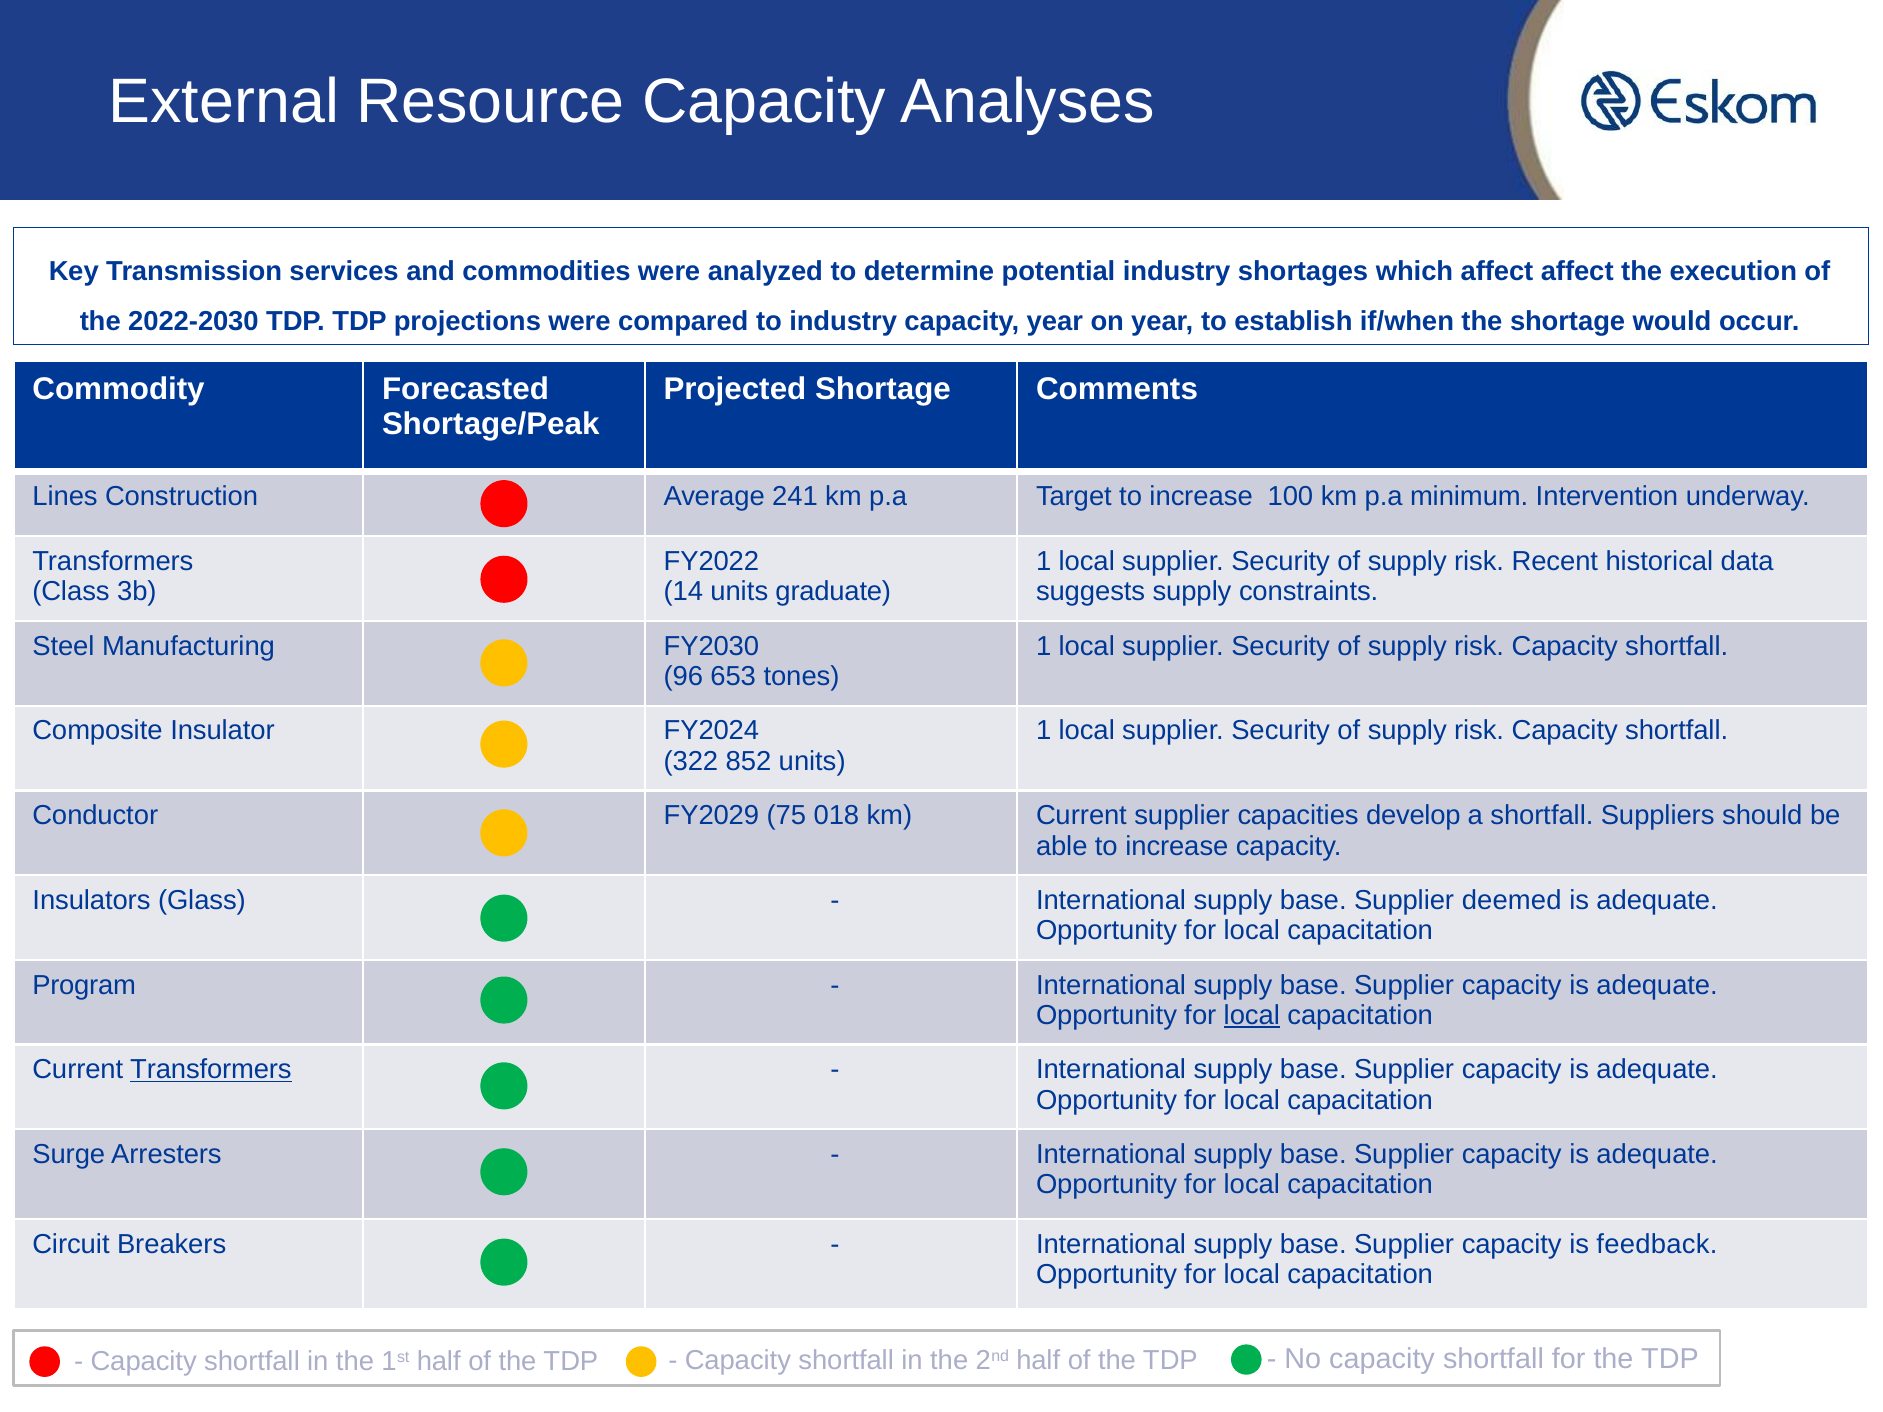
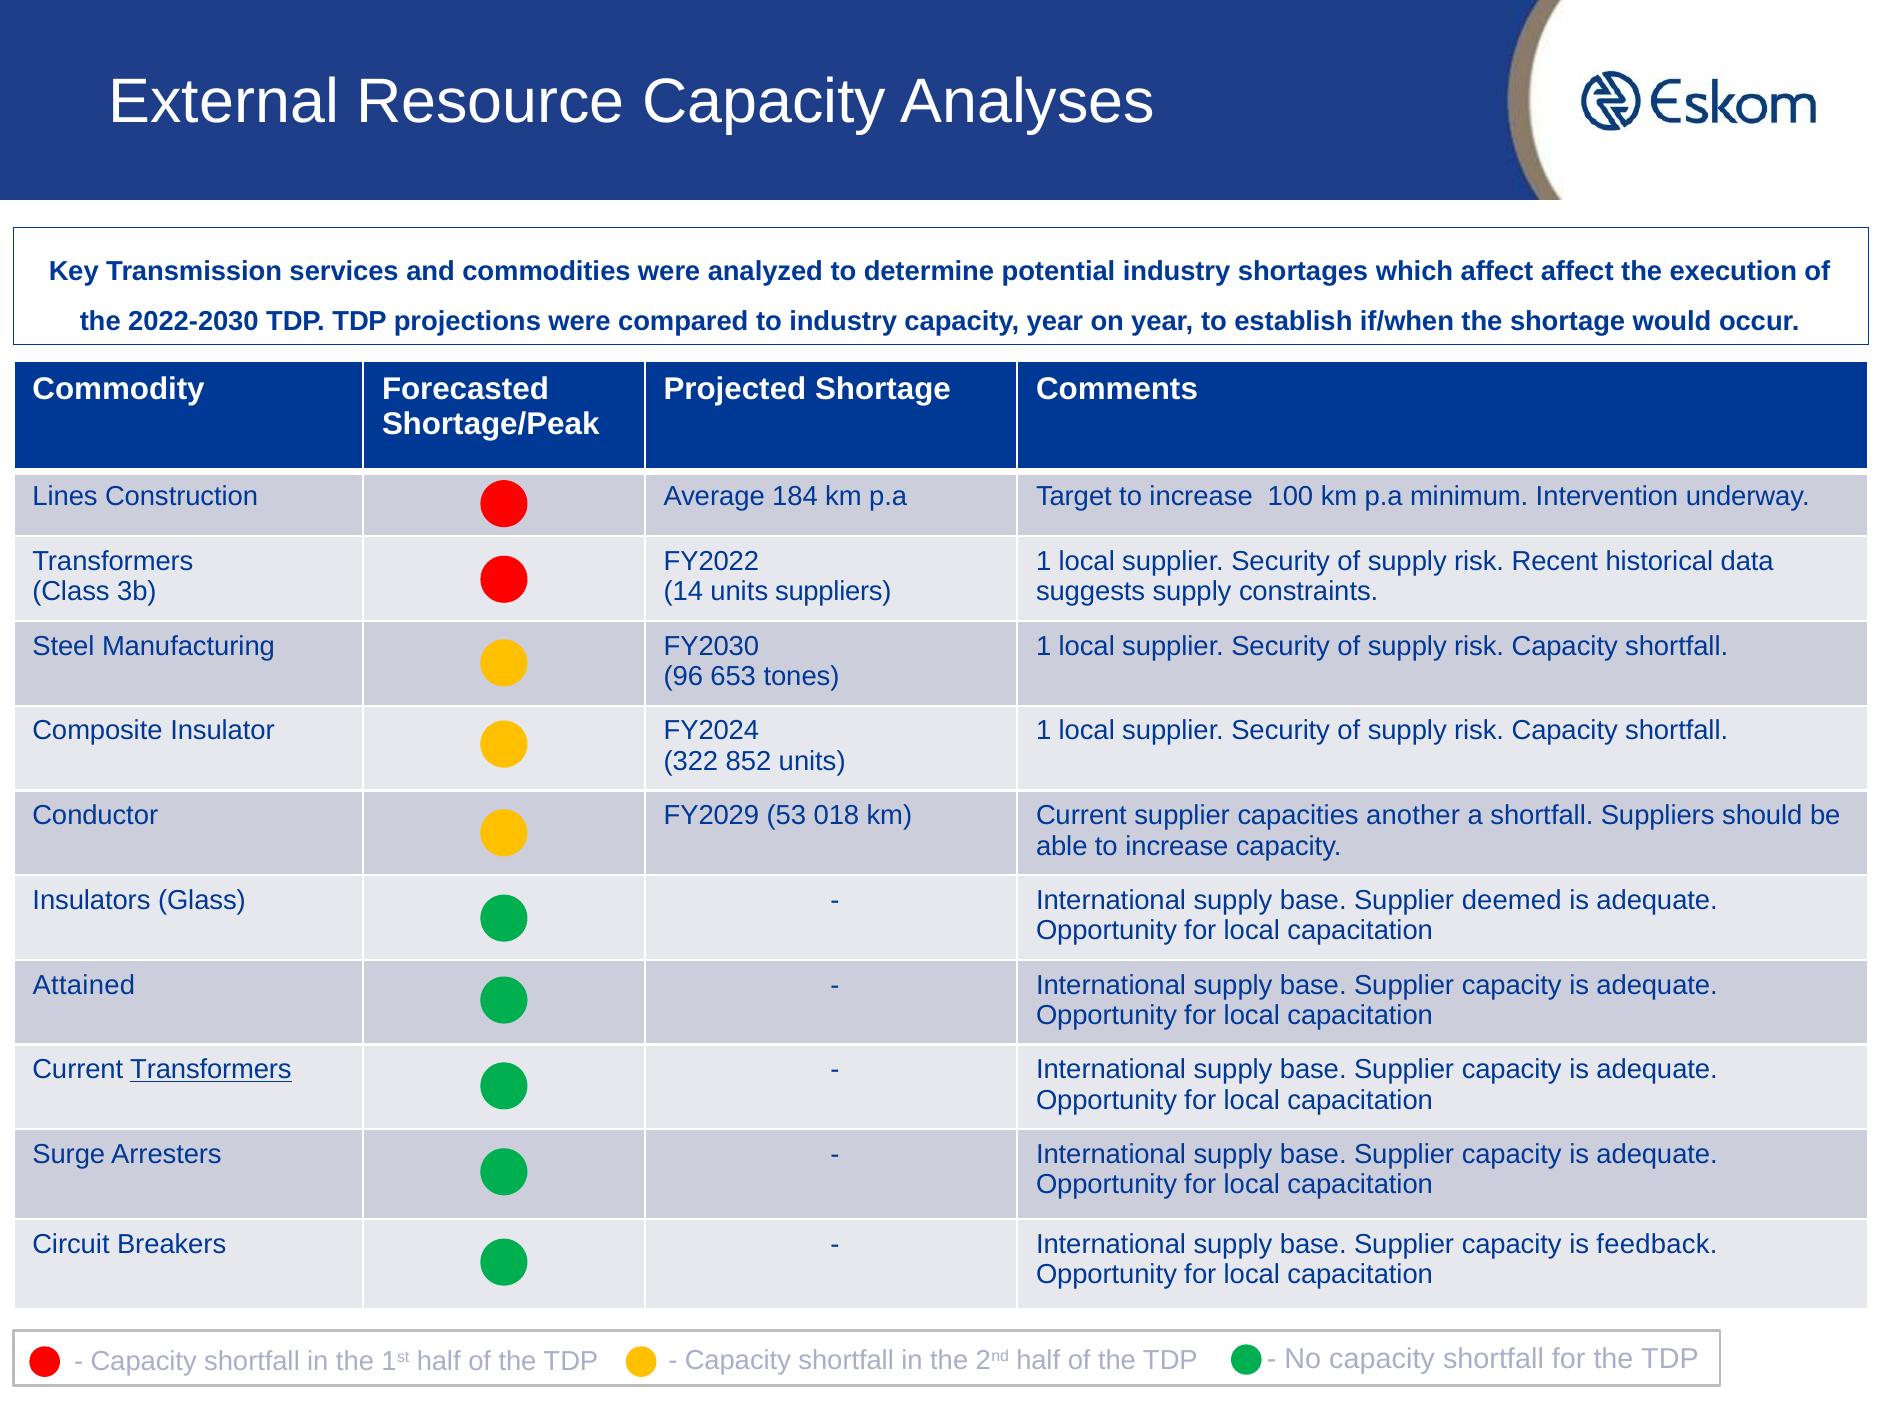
241: 241 -> 184 (795, 497)
units graduate: graduate -> suppliers (833, 592)
75: 75 -> 53 (786, 816)
develop: develop -> another (1413, 816)
Program: Program -> Attained (84, 985)
local underline: present -> none (1252, 1016)
